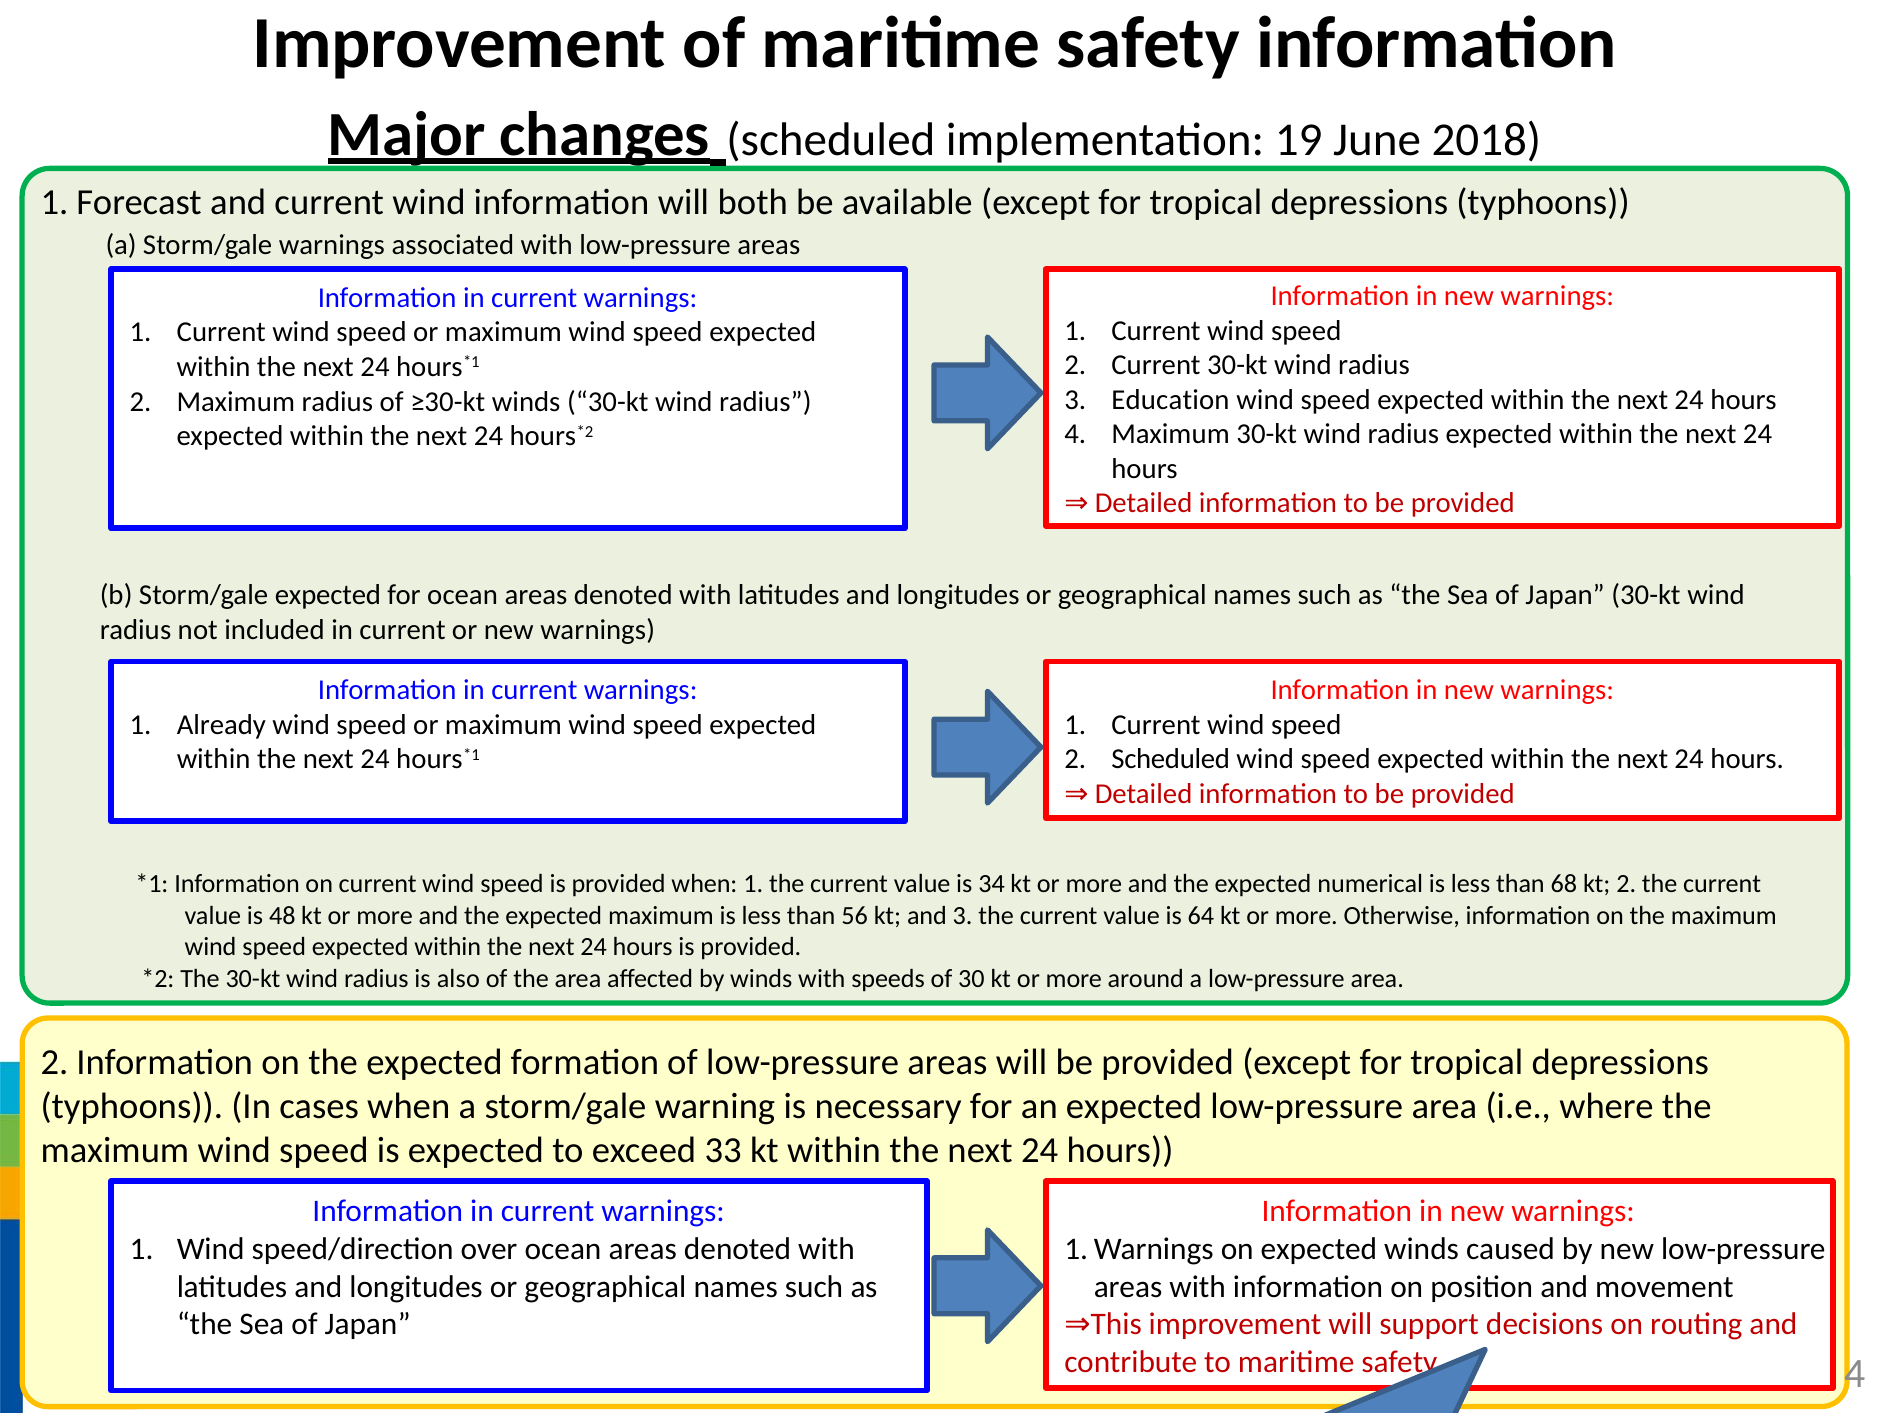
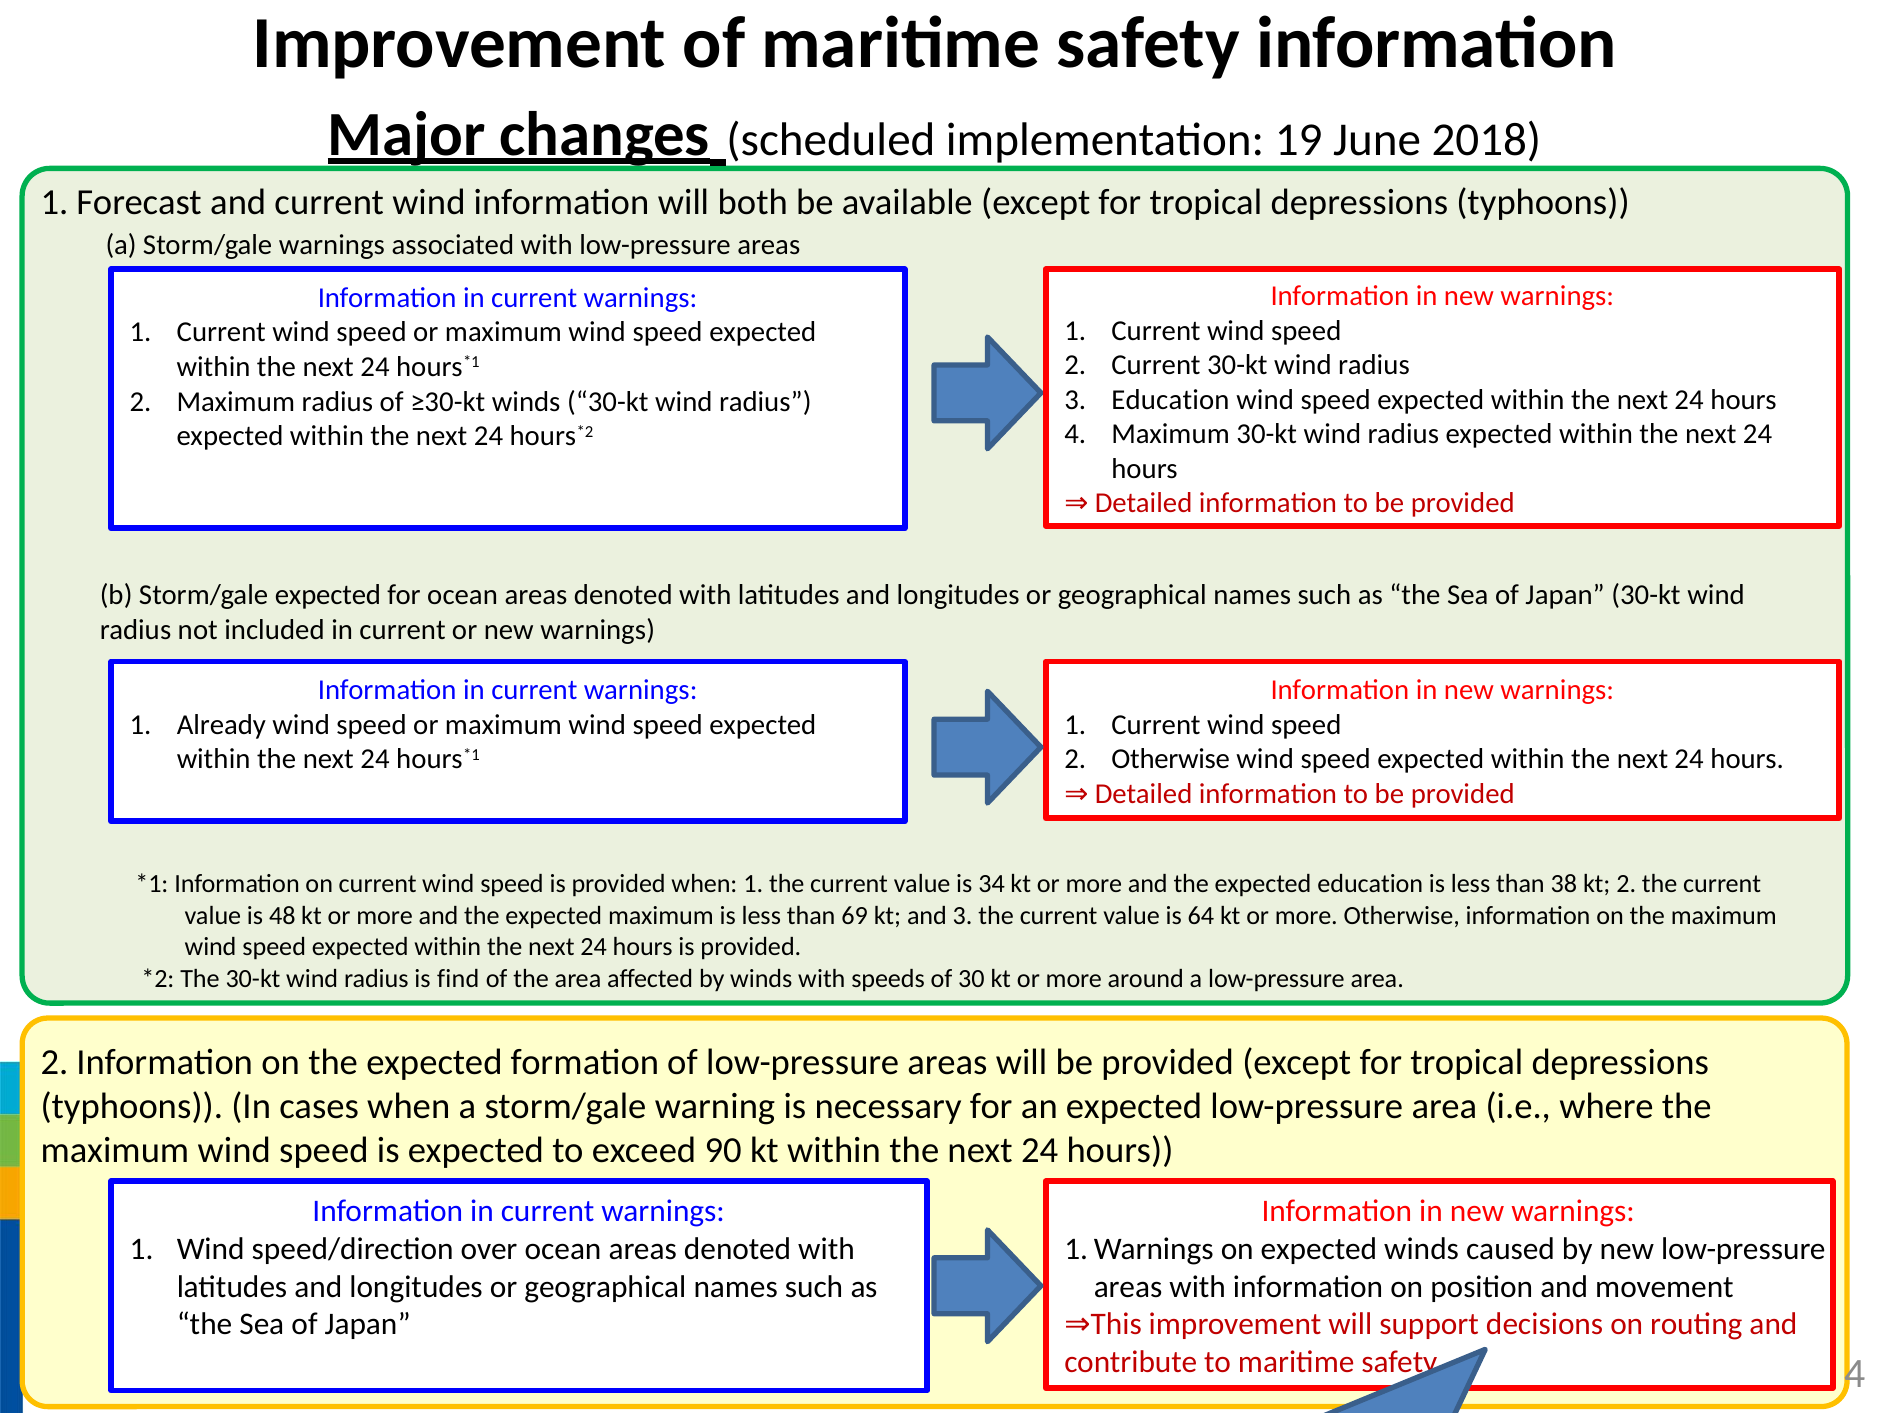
2 Scheduled: Scheduled -> Otherwise (1171, 759)
expected numerical: numerical -> education (1370, 884)
68: 68 -> 38 (1564, 884)
56: 56 -> 69 (855, 916)
also: also -> find (458, 978)
33: 33 -> 90 (723, 1151)
